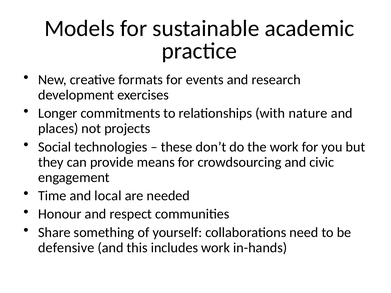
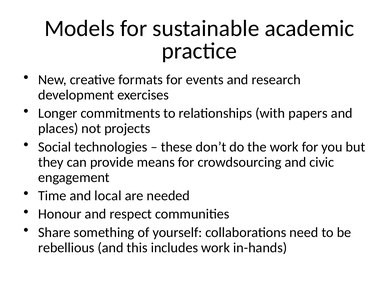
nature: nature -> papers (308, 113)
defensive: defensive -> rebellious (66, 248)
